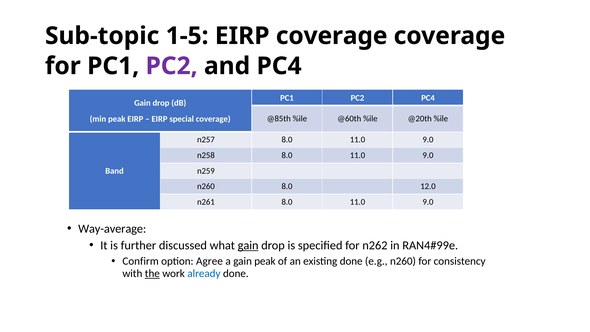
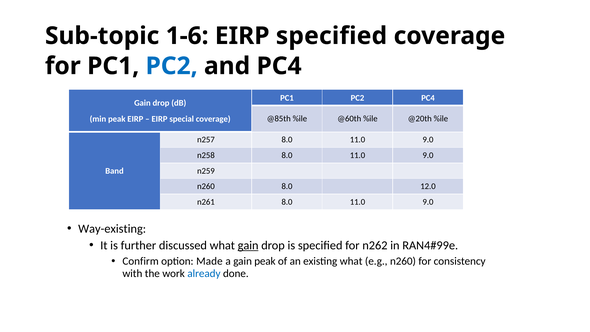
1-5: 1-5 -> 1-6 (187, 36)
EIRP coverage: coverage -> specified (331, 36)
PC2 colour: purple -> blue (172, 66)
Way-average: Way-average -> Way-existing (112, 229)
Agree: Agree -> Made (209, 261)
existing done: done -> what (351, 261)
the underline: present -> none (152, 273)
